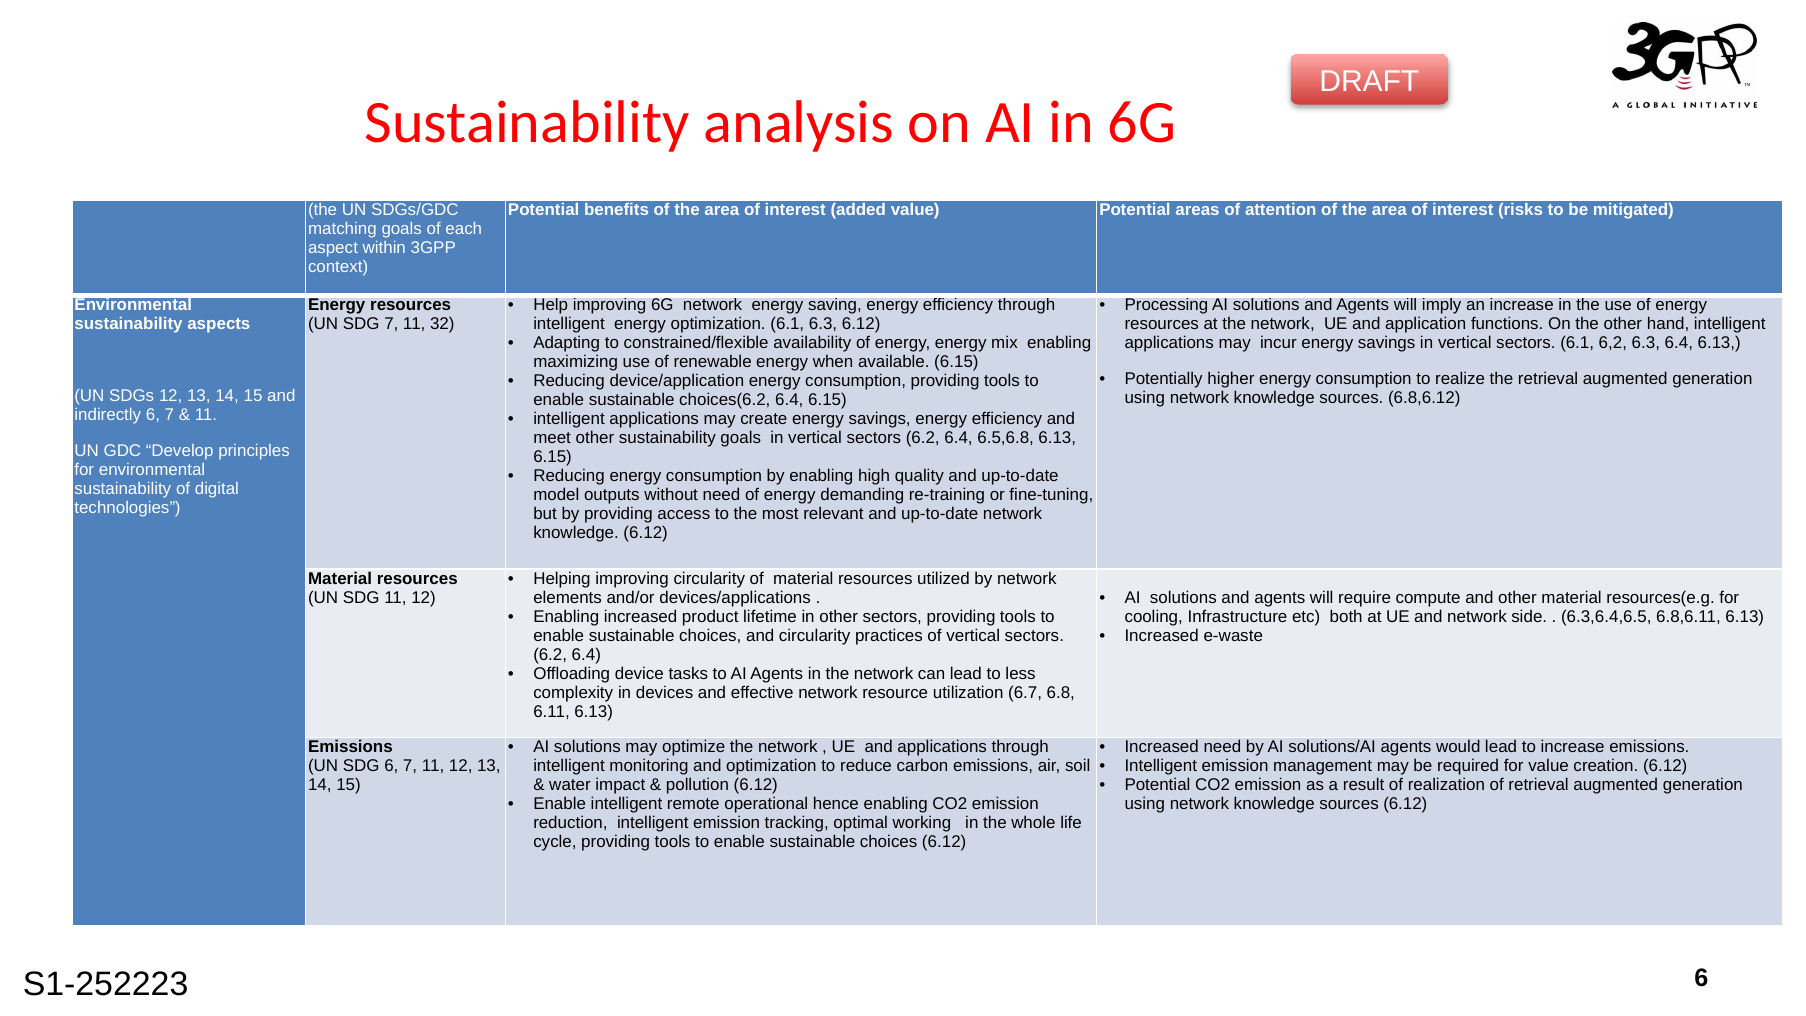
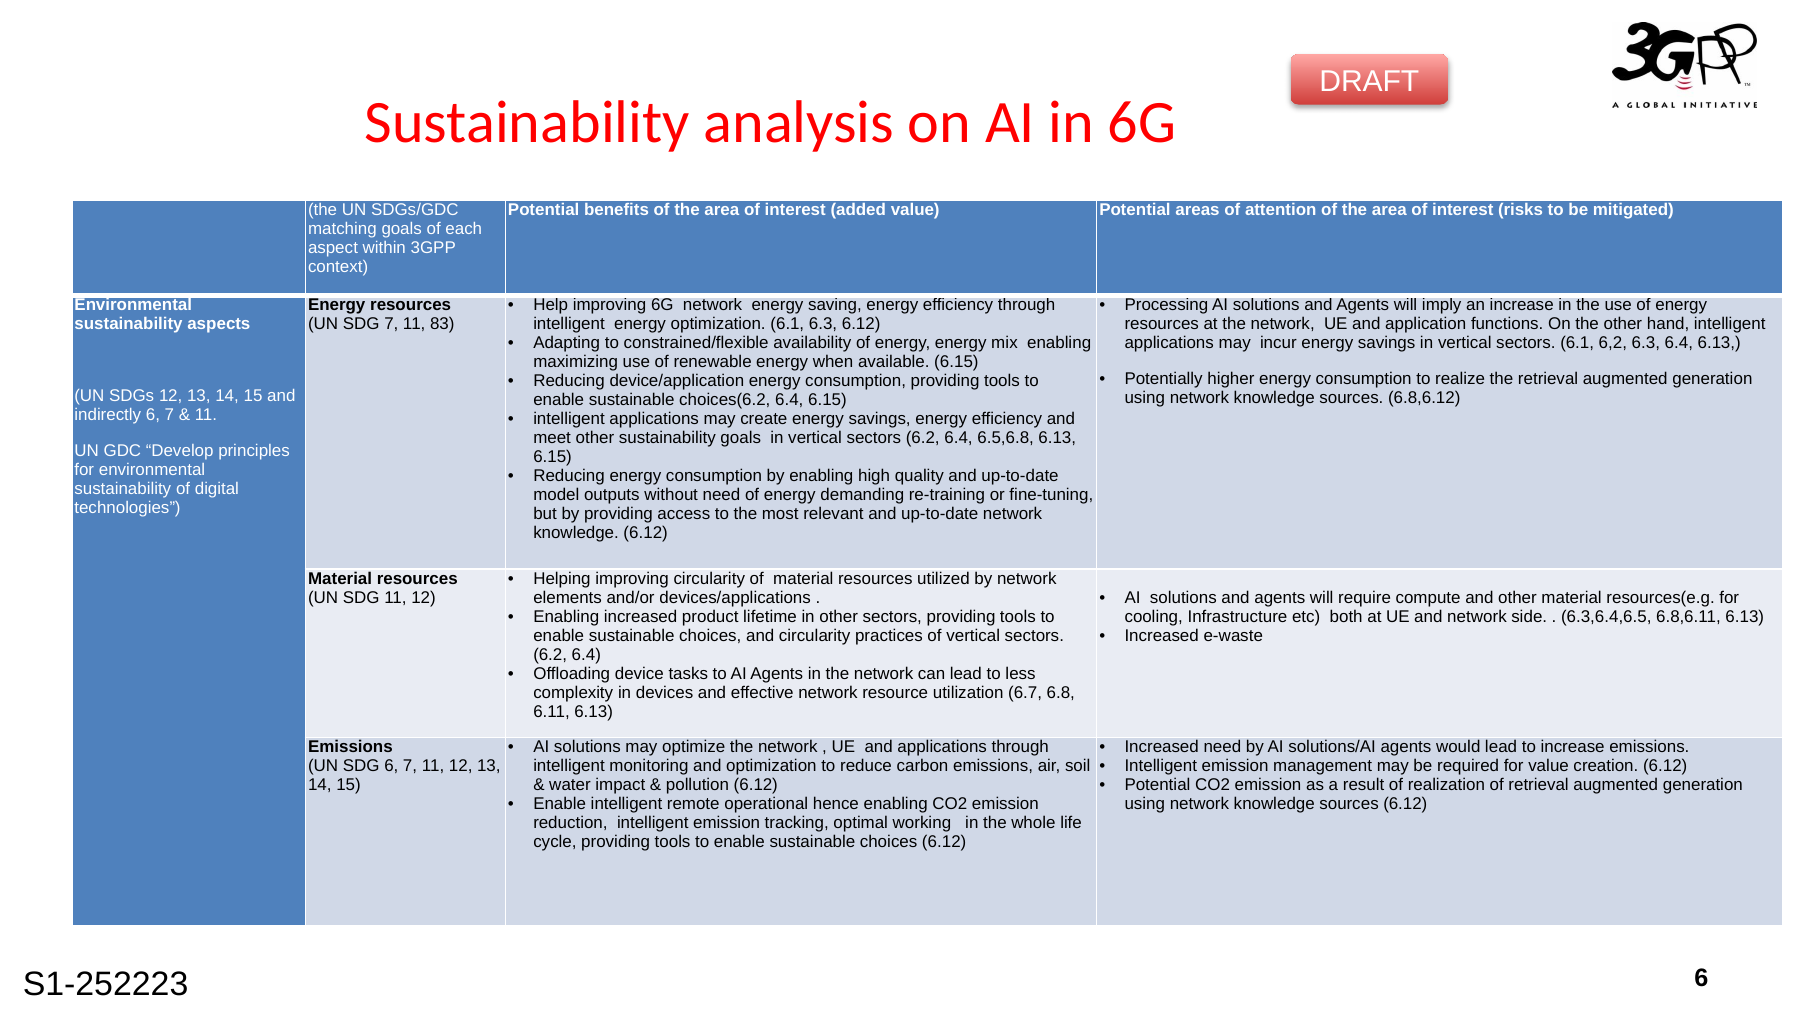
32: 32 -> 83 (442, 324)
